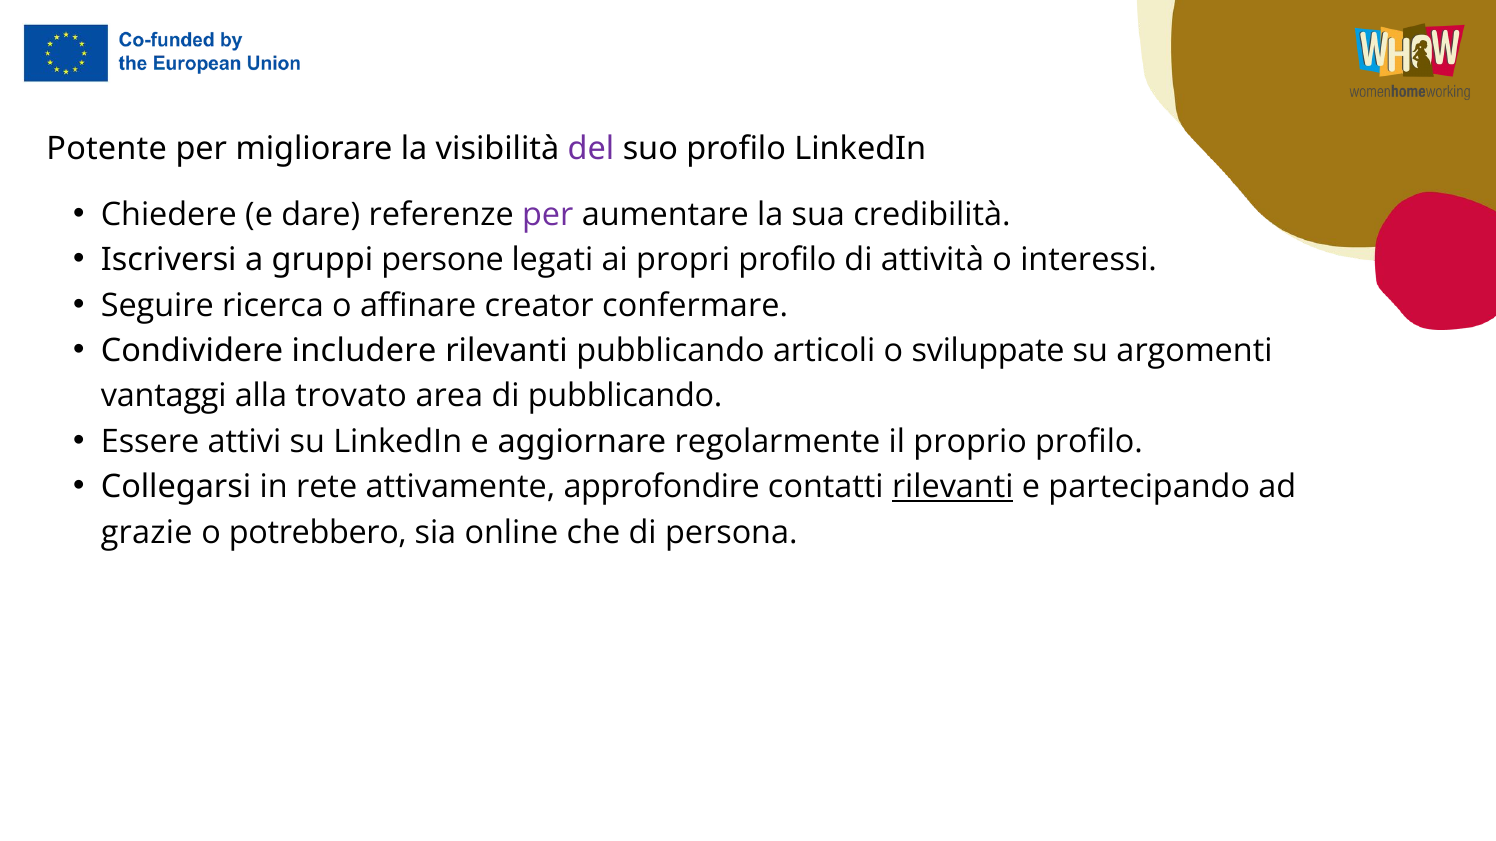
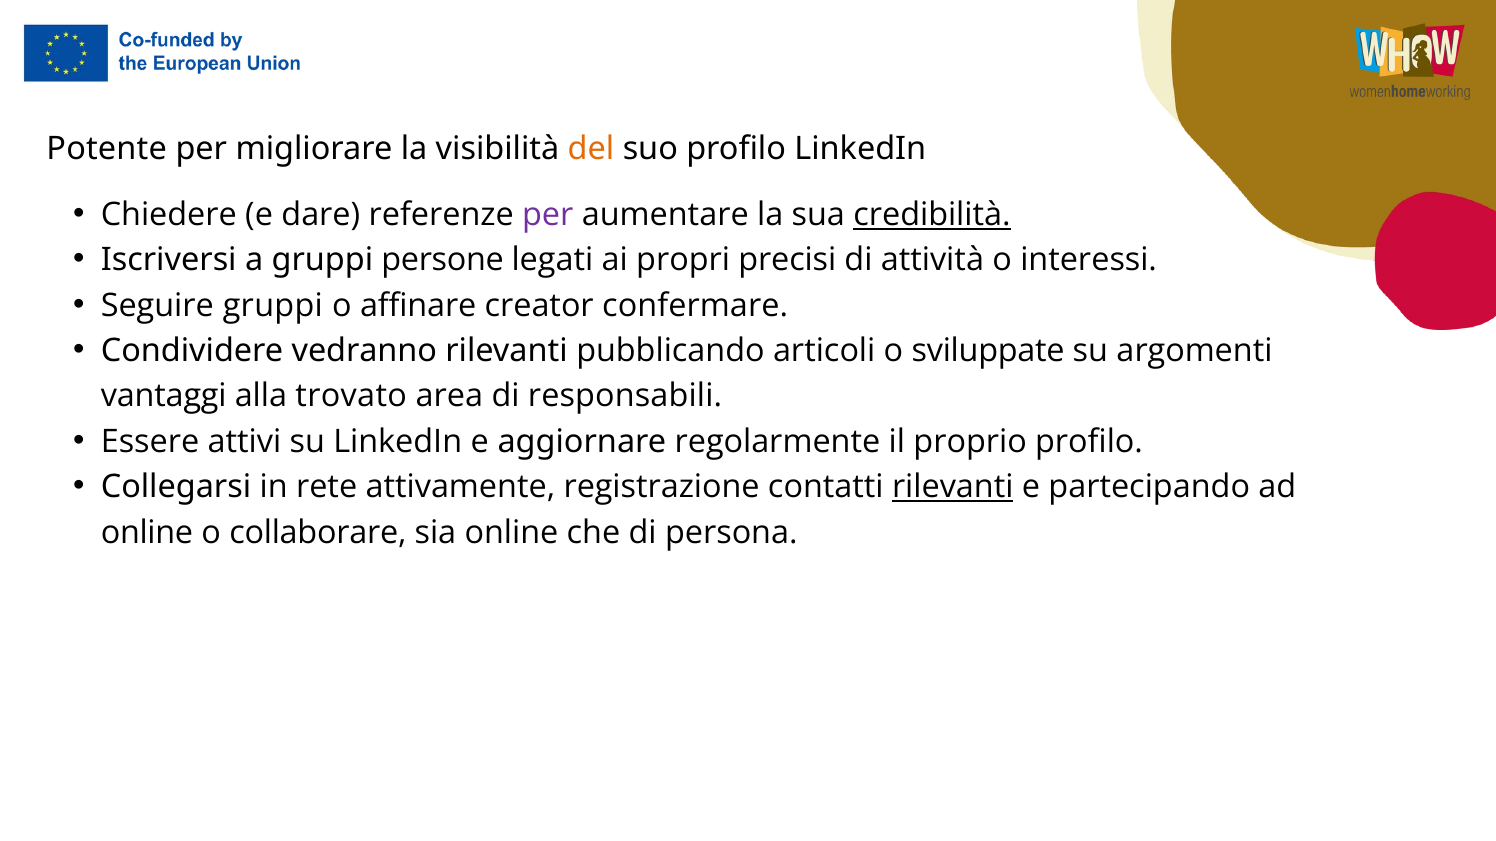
del colour: purple -> orange (591, 149)
credibilità underline: none -> present (932, 215)
propri profilo: profilo -> precisi (787, 260)
Seguire ricerca: ricerca -> gruppi (273, 306)
includere: includere -> vedranno (364, 351)
di pubblicando: pubblicando -> responsabili (625, 396)
approfondire: approfondire -> registrazione (662, 487)
grazie: grazie -> online (147, 533)
potrebbero: potrebbero -> collaborare (318, 533)
